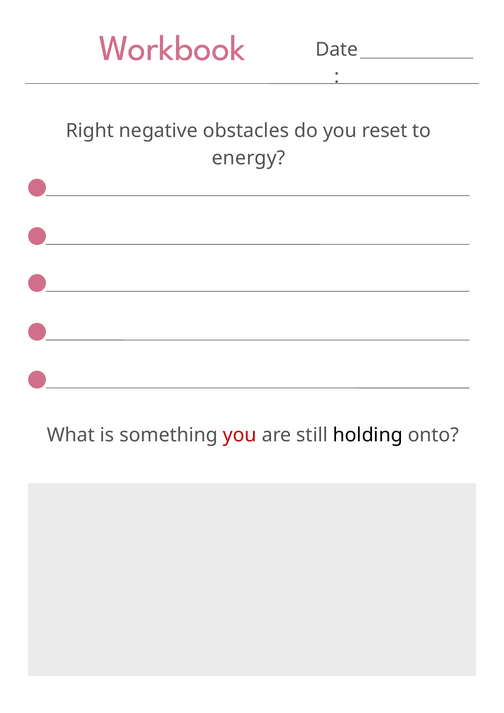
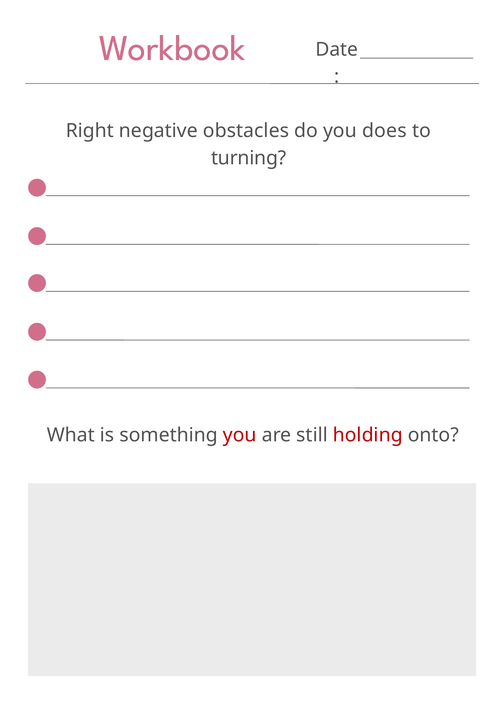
reset: reset -> does (384, 131)
energy: energy -> turning (249, 158)
holding colour: black -> red (368, 435)
